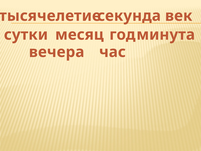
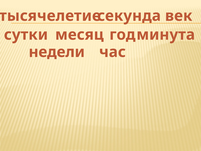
вечера: вечера -> недели (57, 52)
